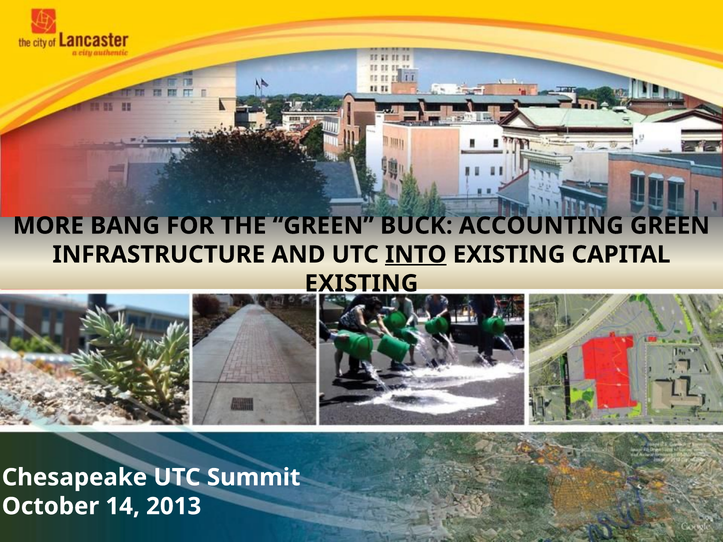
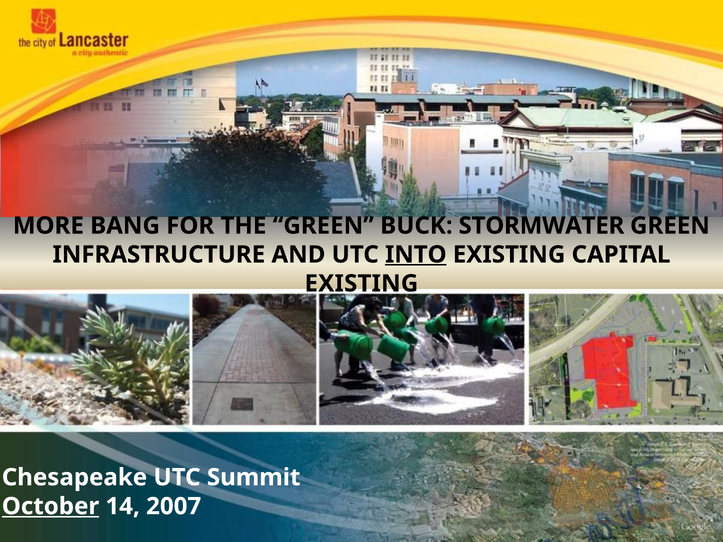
ACCOUNTING: ACCOUNTING -> STORMWATER (541, 226)
October underline: none -> present (51, 507)
2013: 2013 -> 2007 (174, 507)
